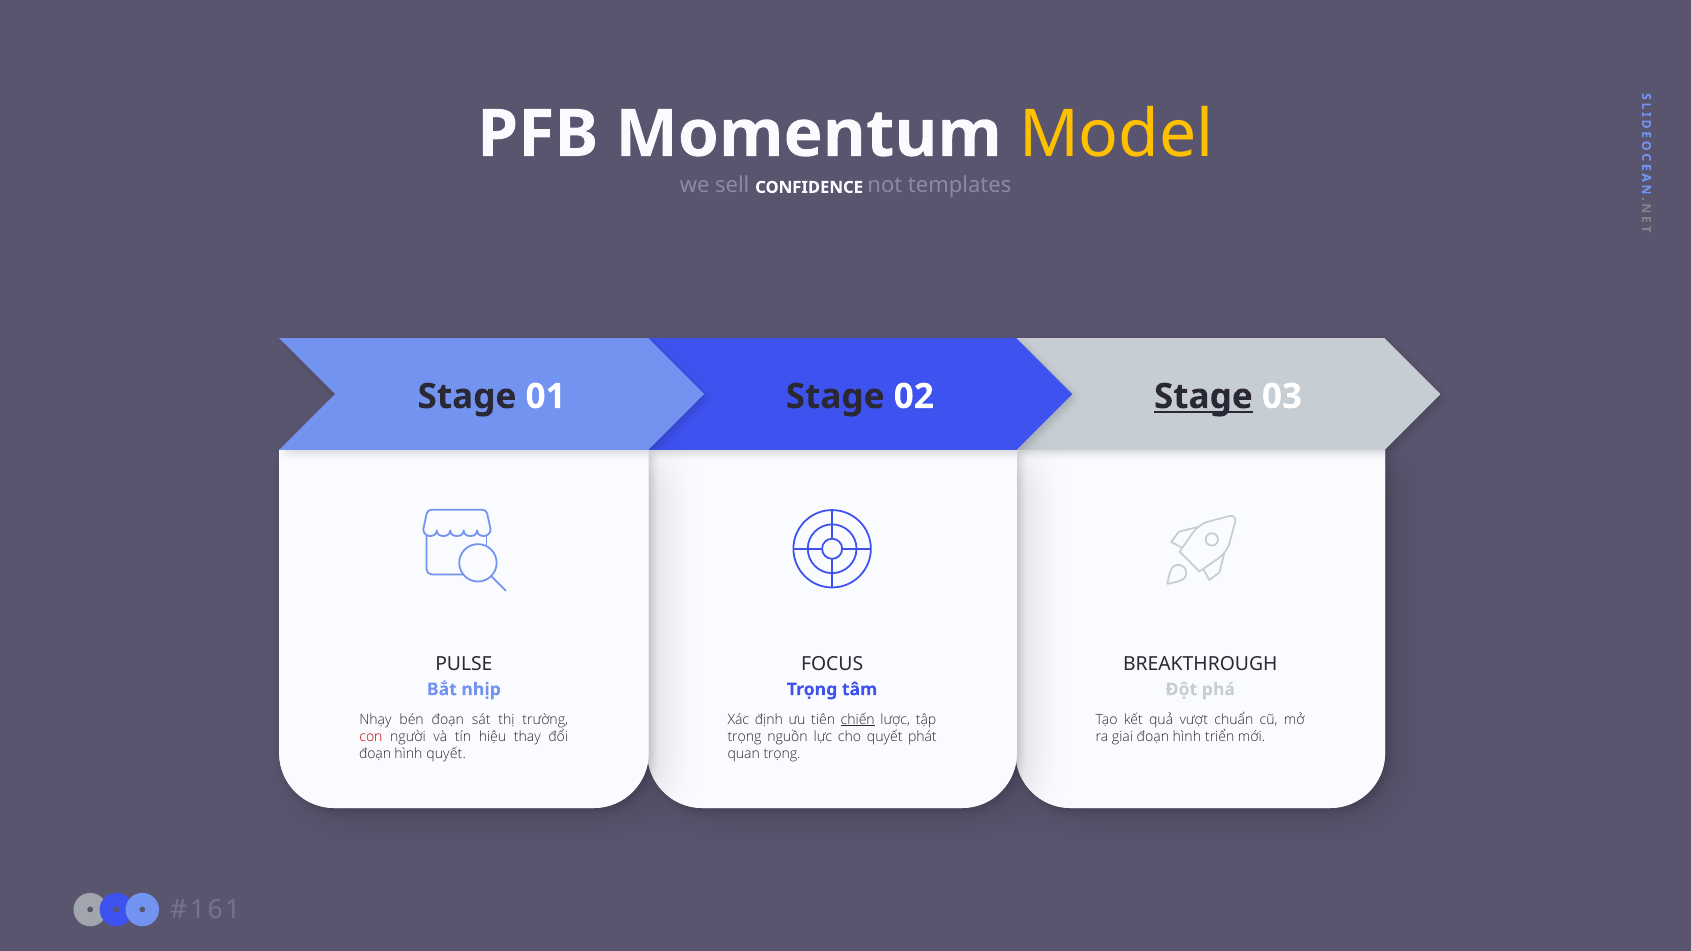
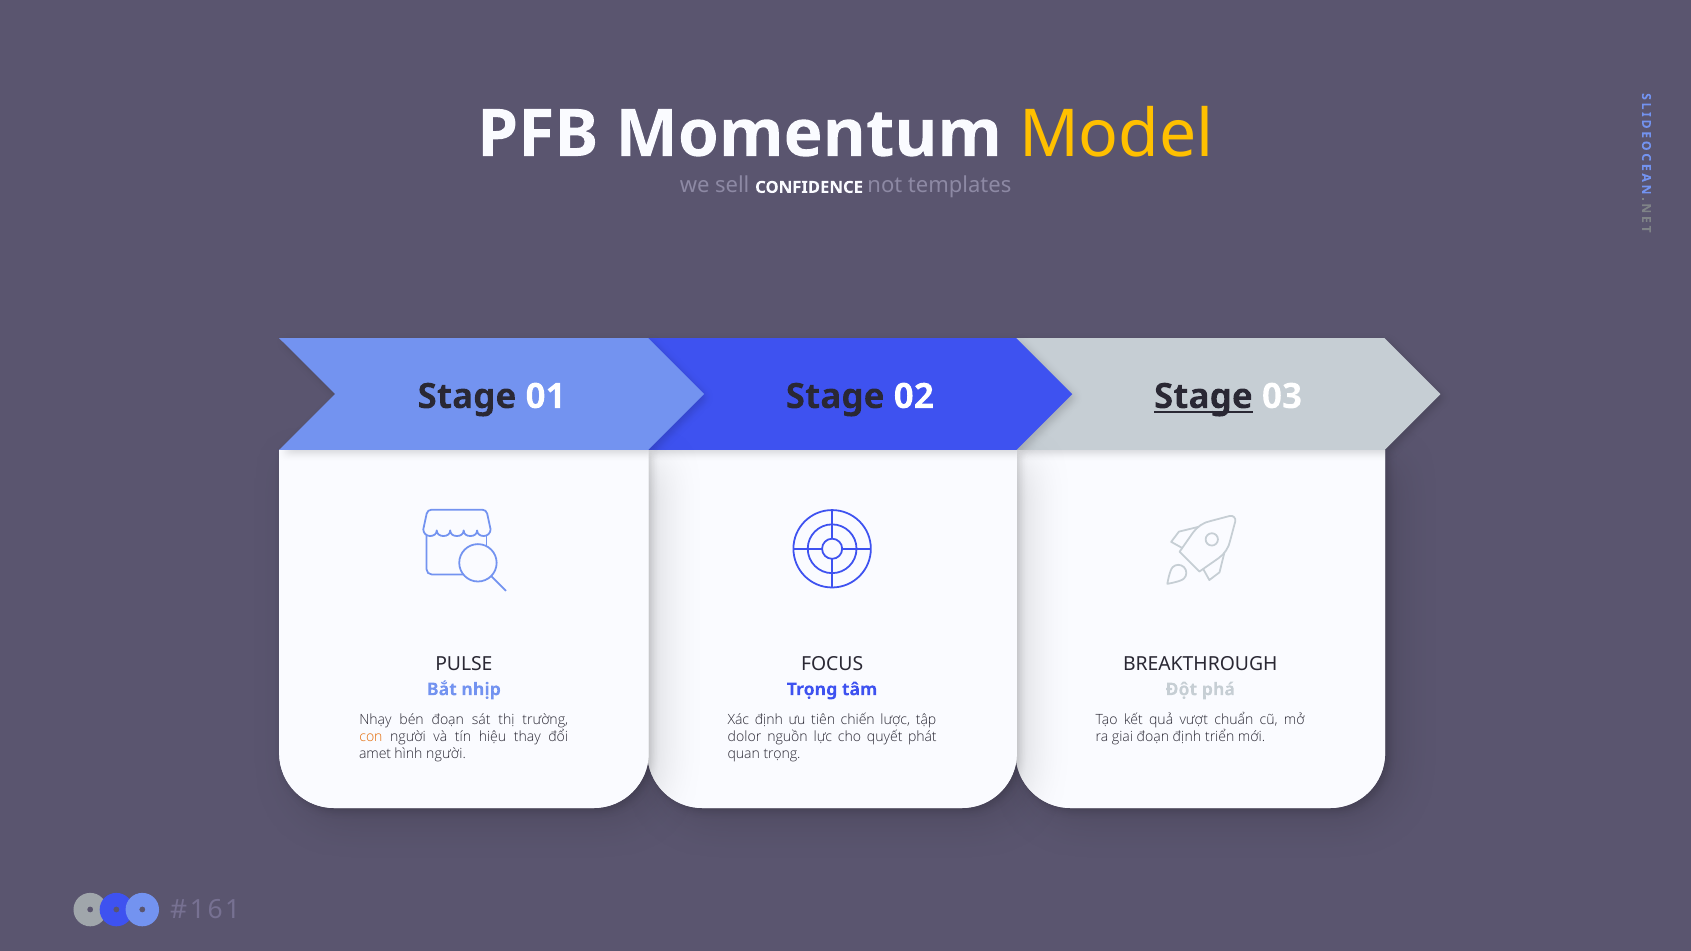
chiến underline: present -> none (858, 720)
con colour: red -> orange (371, 737)
trọng: trọng -> dolor (744, 737)
giai đoạn hình: hình -> định (1187, 737)
đoạn: đoạn -> amet (375, 754)
hình quyết: quyết -> người (446, 754)
